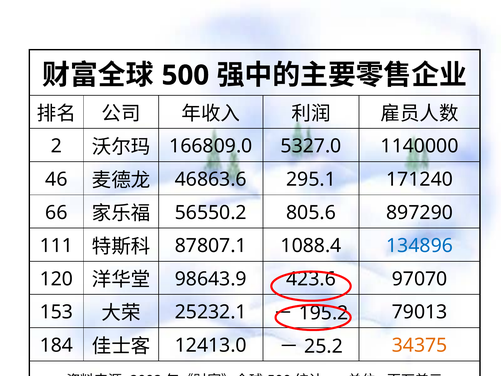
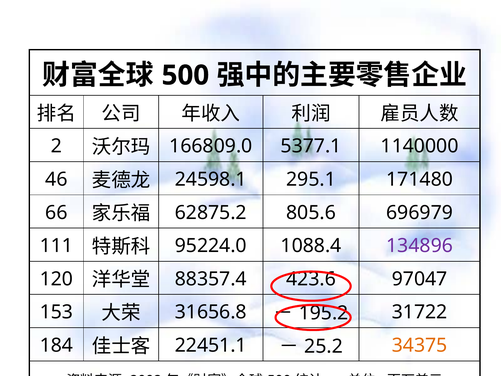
5327.0: 5327.0 -> 5377.1 (311, 146)
46863.6: 46863.6 -> 24598.1 (211, 179)
171240: 171240 -> 171480 (420, 179)
56550.2: 56550.2 -> 62875.2 (211, 212)
897290: 897290 -> 696979 (420, 212)
87807.1: 87807.1 -> 95224.0 (211, 246)
134896 colour: blue -> purple (420, 246)
98643.9: 98643.9 -> 88357.4 (211, 279)
97070: 97070 -> 97047 (420, 279)
25232.1: 25232.1 -> 31656.8 (211, 312)
79013: 79013 -> 31722 (420, 312)
12413.0: 12413.0 -> 22451.1 (211, 345)
